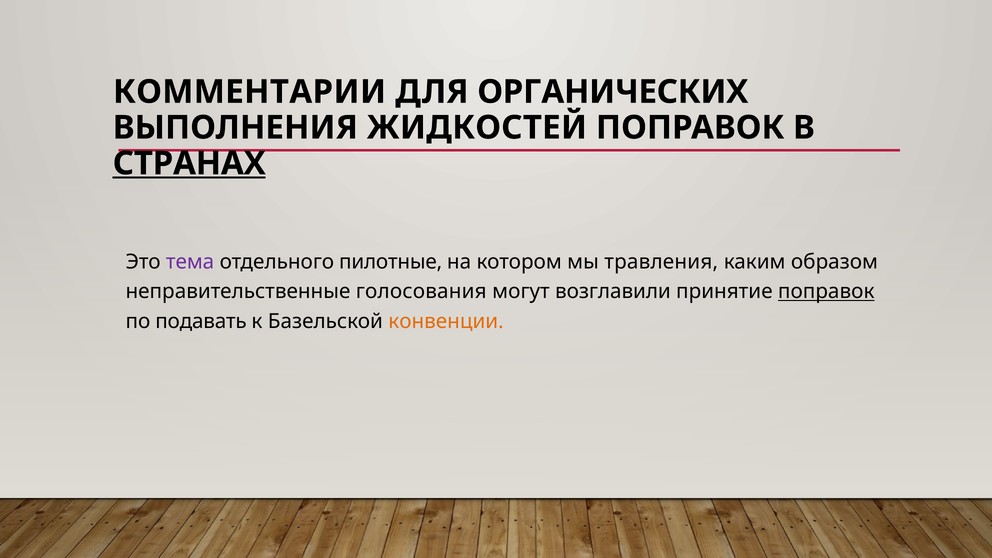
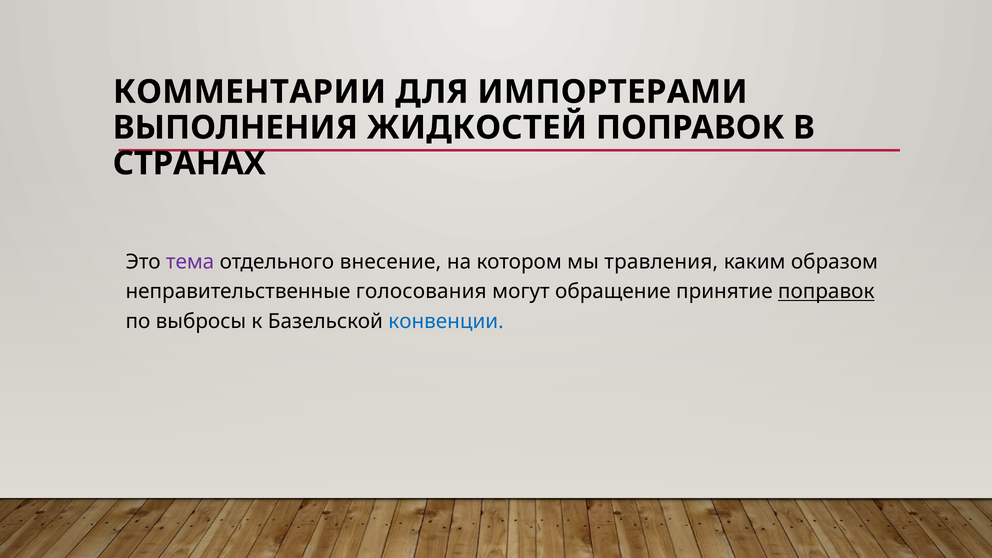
ОРГАНИЧЕСКИХ: ОРГАНИЧЕСКИХ -> ИМПОРТЕРАМИ (613, 92)
СТРАНАХ underline: present -> none (189, 163)
пилотные: пилотные -> внесение (390, 262)
возглавили: возглавили -> обращение (613, 292)
подавать: подавать -> выбросы (201, 321)
конвенции colour: orange -> blue (446, 321)
